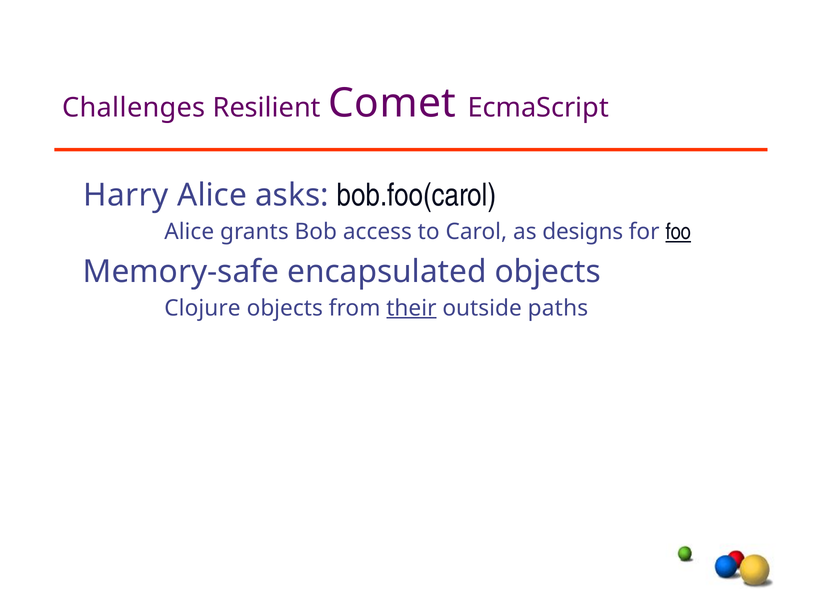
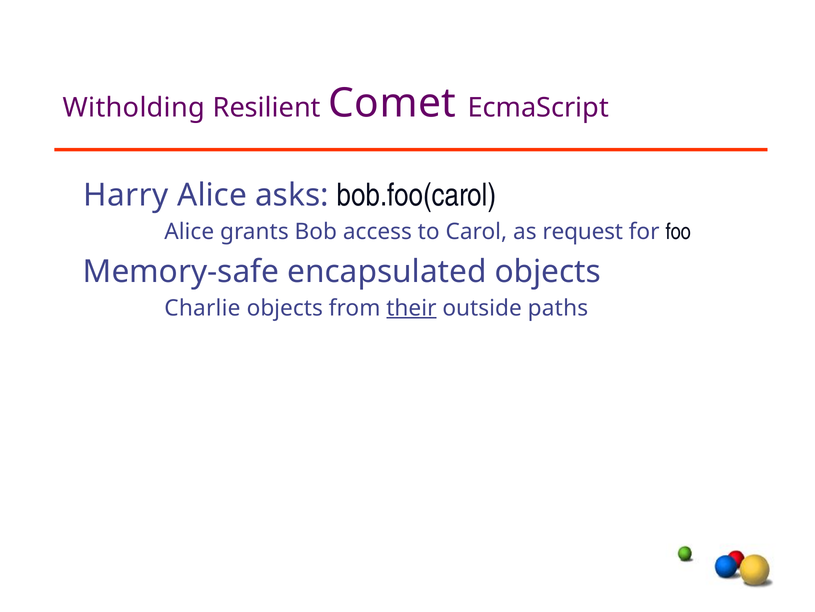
Challenges: Challenges -> Witholding (134, 108)
designs: designs -> request (583, 232)
foo underline: present -> none (679, 232)
Clojure: Clojure -> Charlie (202, 308)
